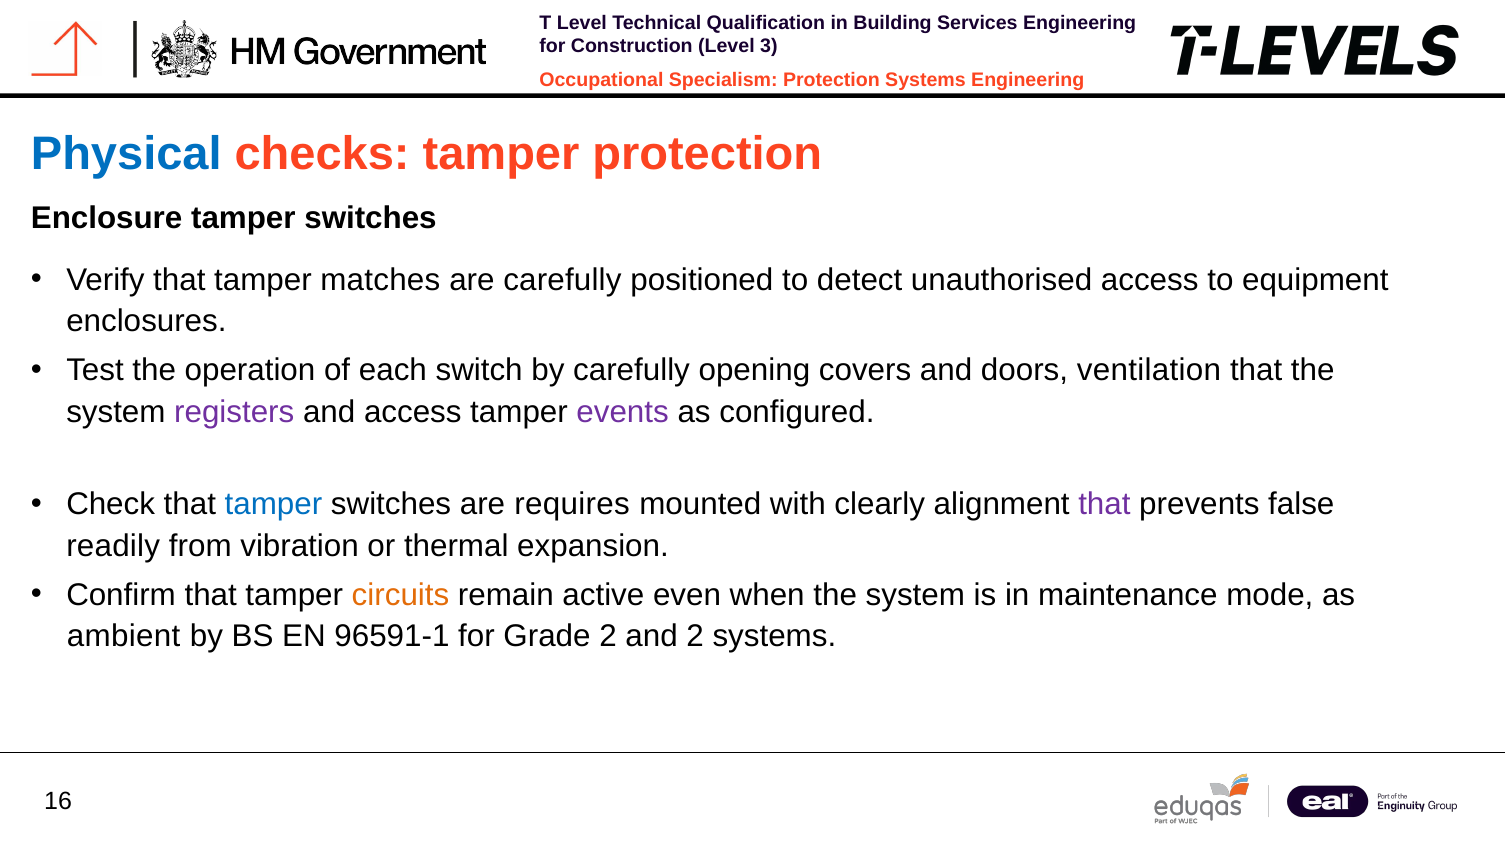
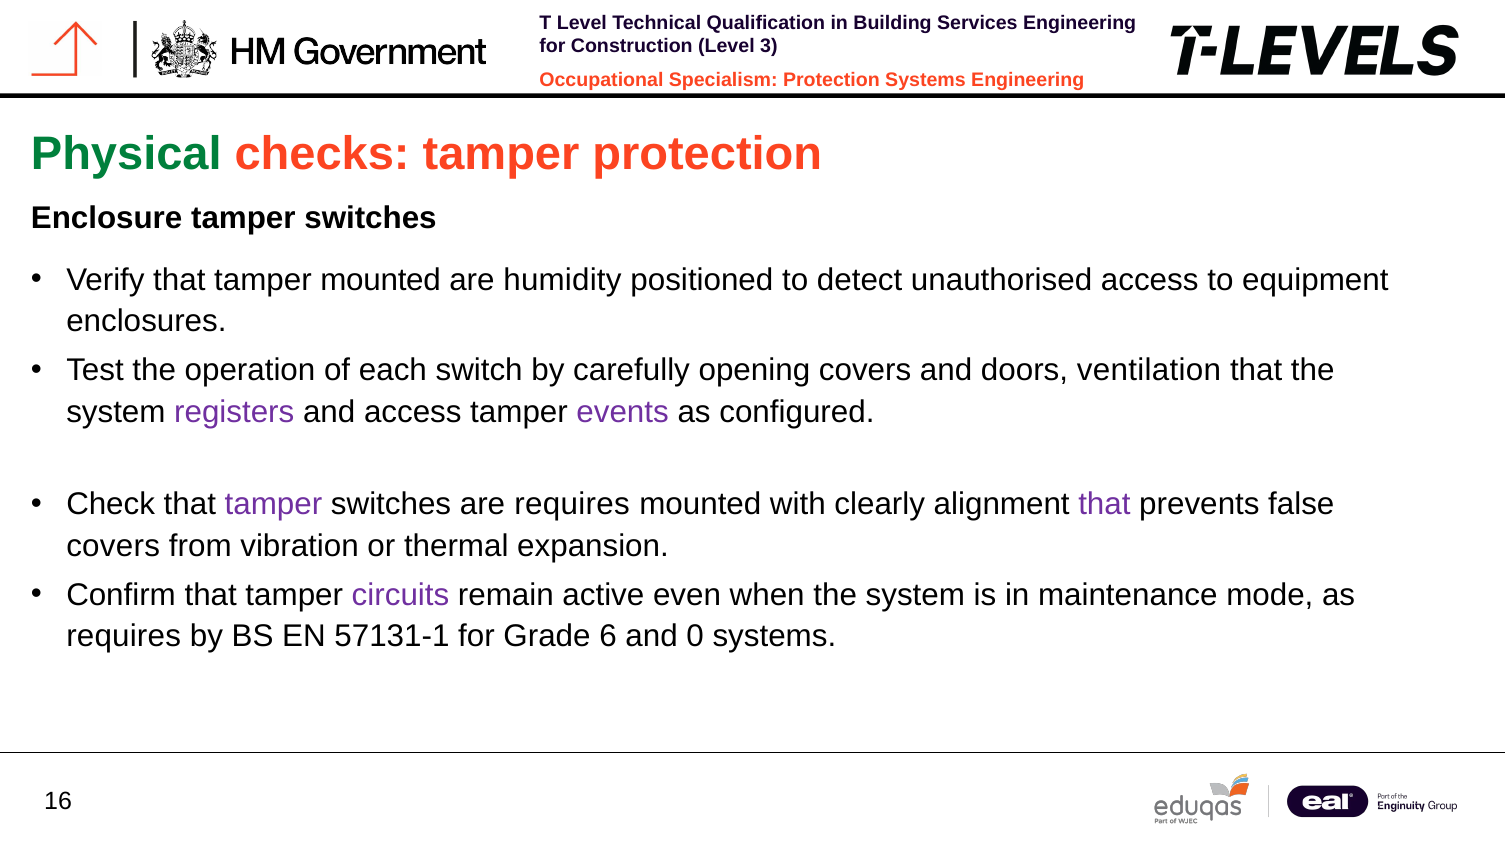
Physical colour: blue -> green (126, 154)
tamper matches: matches -> mounted (381, 280)
are carefully: carefully -> humidity (562, 280)
tamper colour: blue -> purple (273, 505)
readily: readily -> covers (113, 546)
circuits colour: orange -> purple (400, 596)
ambient: ambient -> requires (124, 637)
96591-1: 96591-1 -> 57131-1 (392, 637)
Grade 2: 2 -> 6 (608, 637)
and 2: 2 -> 0 (695, 637)
